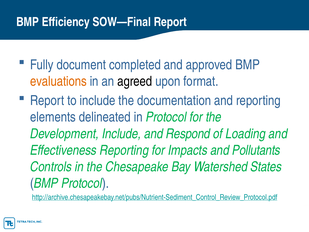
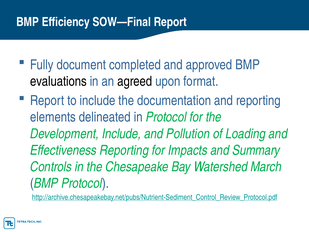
evaluations colour: orange -> black (58, 81)
Respond: Respond -> Pollution (188, 134)
Pollutants: Pollutants -> Summary (256, 150)
States: States -> March (266, 167)
